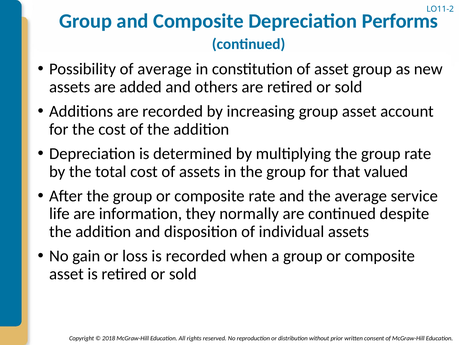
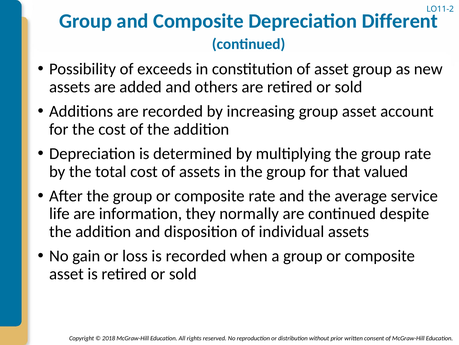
Performs: Performs -> Different (400, 21)
of average: average -> exceeds (165, 69)
